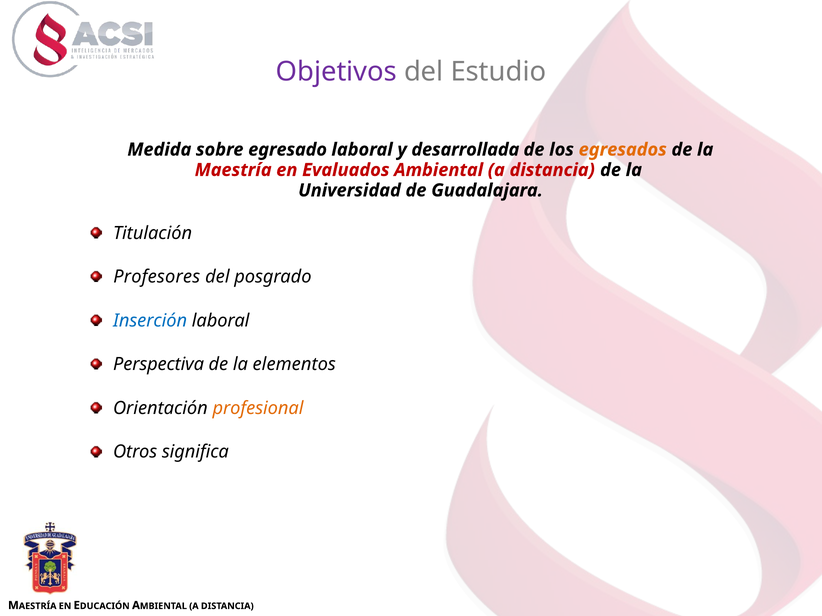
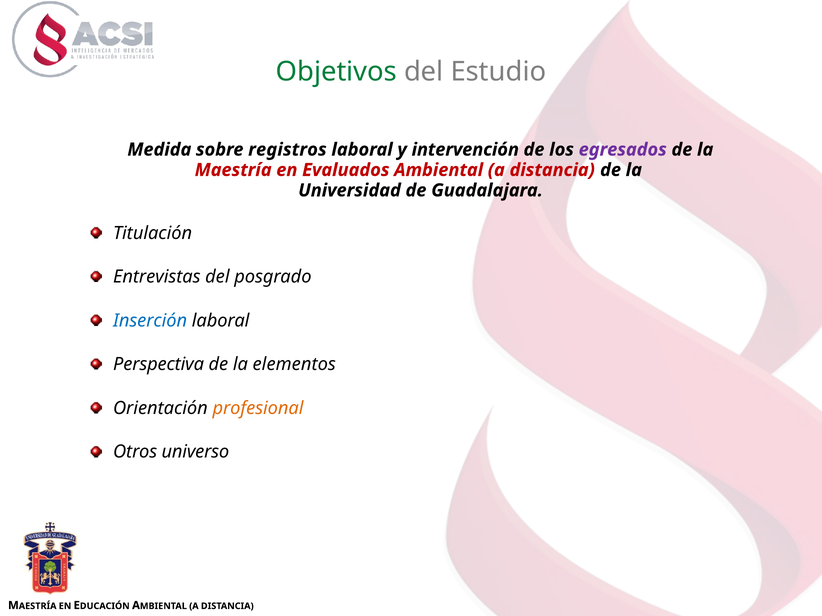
Objetivos colour: purple -> green (336, 72)
egresado: egresado -> registros (287, 150)
desarrollada: desarrollada -> intervención (465, 150)
egresados colour: orange -> purple (623, 150)
Profesores: Profesores -> Entrevistas (157, 277)
significa: significa -> universo (195, 452)
